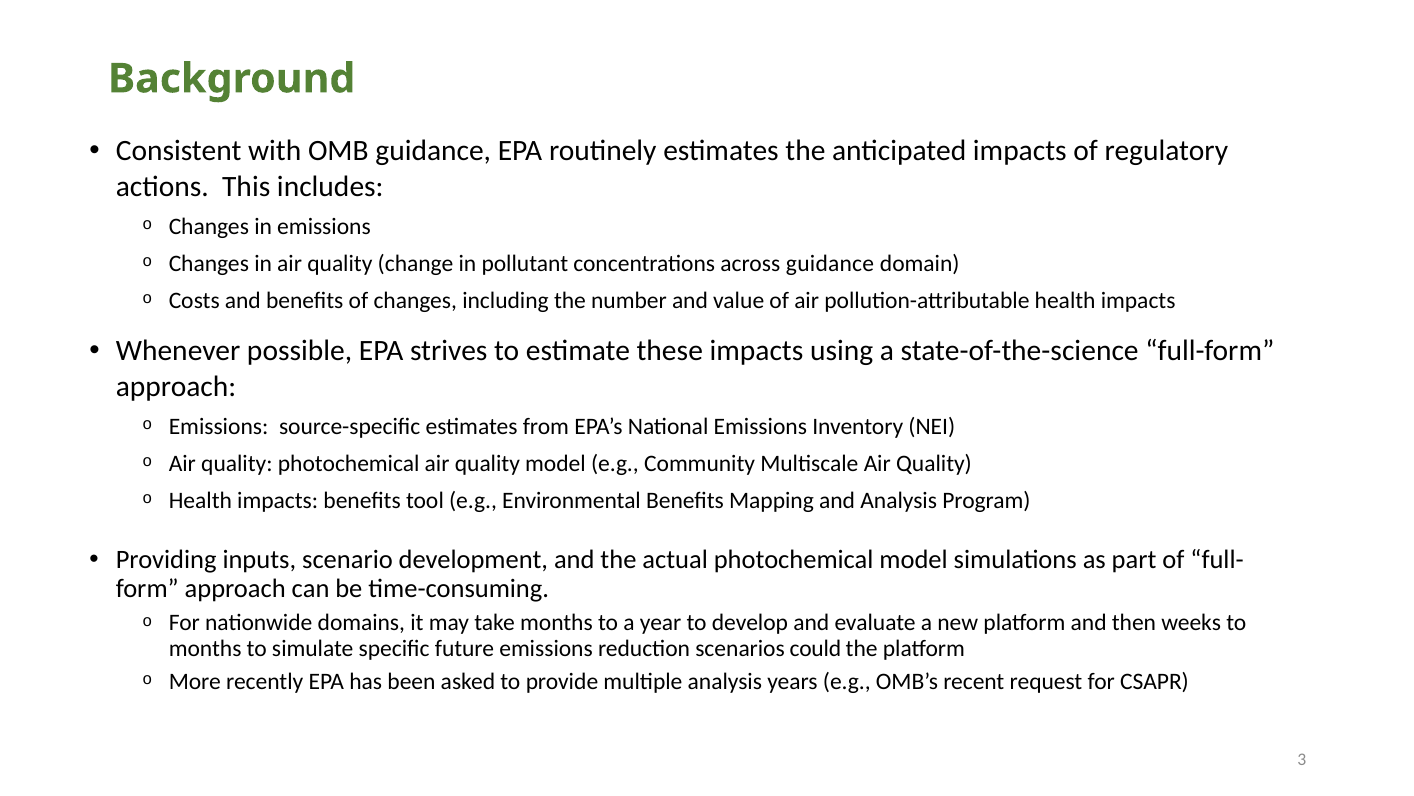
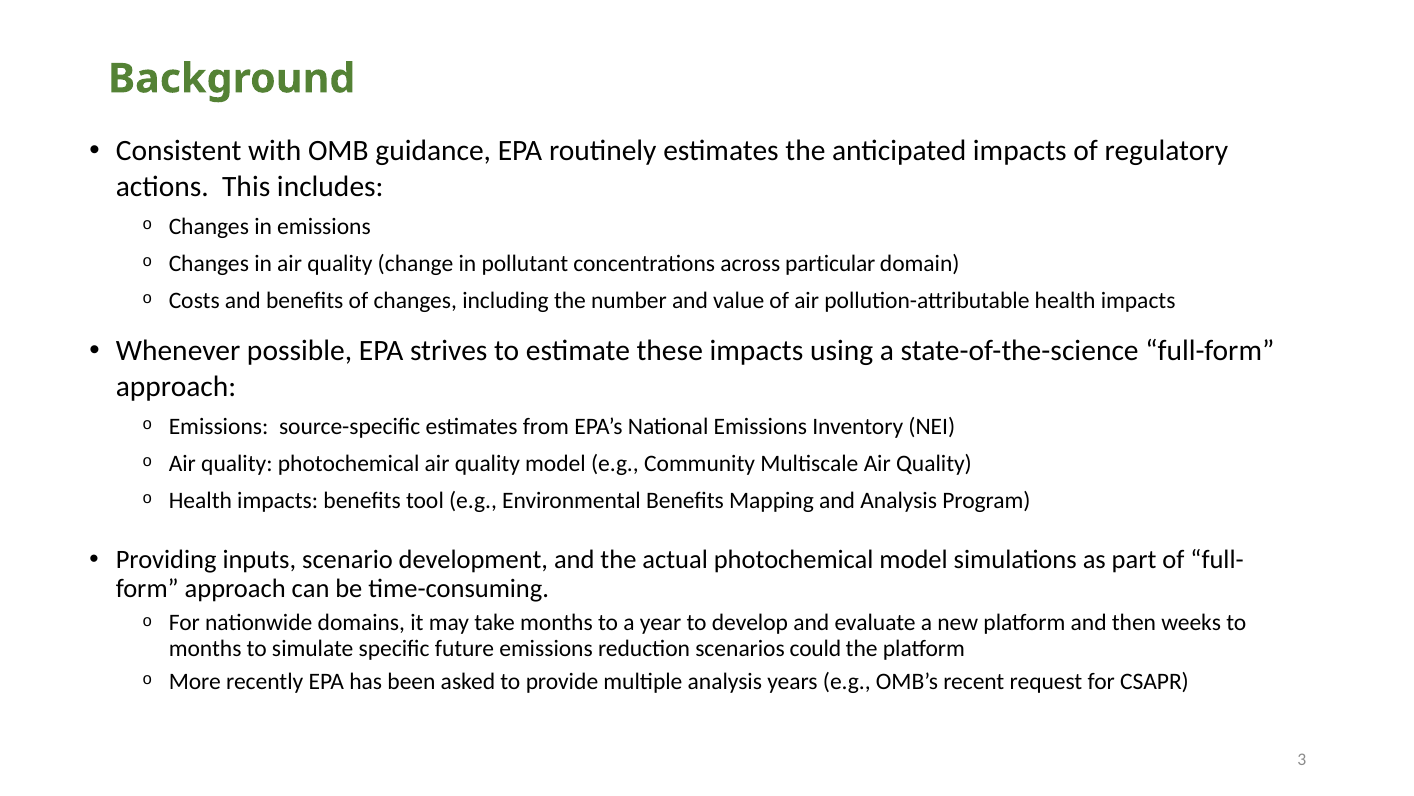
across guidance: guidance -> particular (830, 264)
